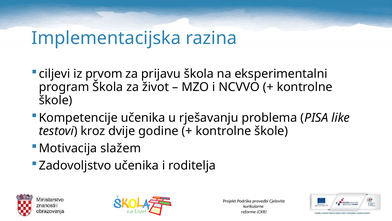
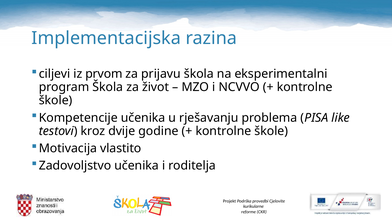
slažem: slažem -> vlastito (121, 148)
